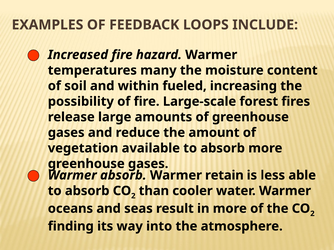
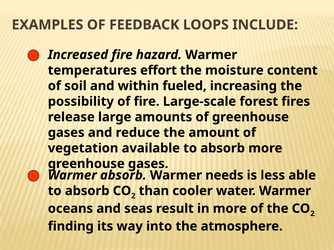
many: many -> effort (159, 70)
retain: retain -> needs (224, 176)
